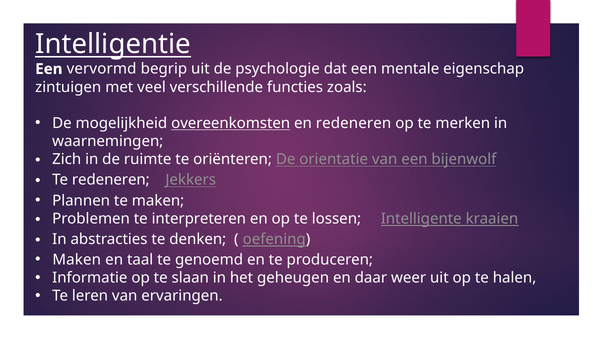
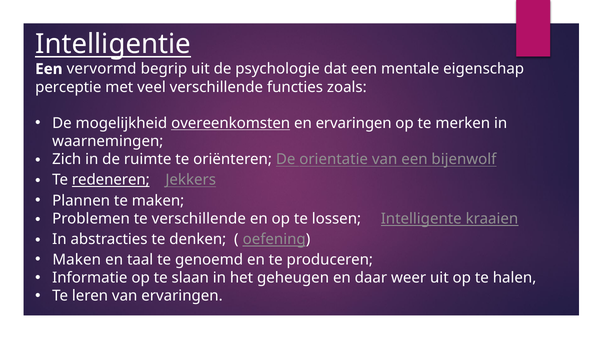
zintuigen: zintuigen -> perceptie (68, 87)
en redeneren: redeneren -> ervaringen (354, 123)
redeneren underline: none -> present (111, 180)
te interpreteren: interpreteren -> verschillende (199, 219)
